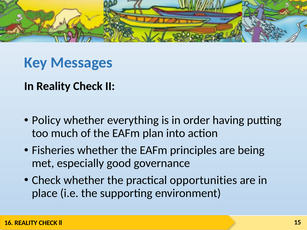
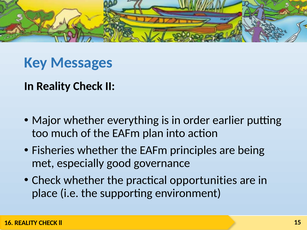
Policy: Policy -> Major (46, 120)
having: having -> earlier (228, 120)
